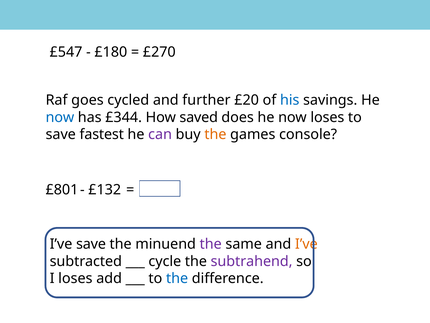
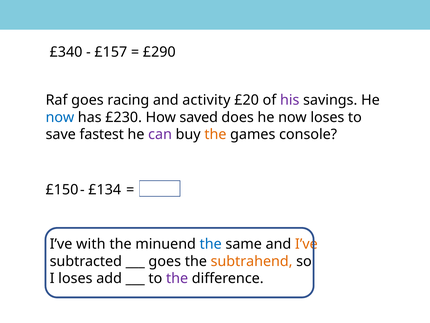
£547: £547 -> £340 (66, 52)
£180: £180 -> £157 (111, 52)
£270: £270 -> £290 (159, 52)
cycled: cycled -> racing (128, 100)
further: further -> activity (206, 100)
his colour: blue -> purple (290, 100)
£344: £344 -> £230 (124, 117)
£801: £801 -> £150 (62, 190)
£132: £132 -> £134 (105, 190)
I’ve save: save -> with (91, 244)
the colour: purple -> blue (211, 244)
cycle: cycle -> goes (165, 261)
subtrahend colour: purple -> orange (252, 261)
the colour: blue -> purple (177, 278)
